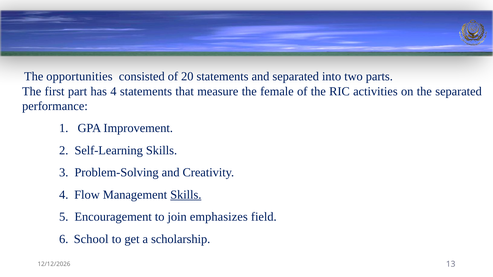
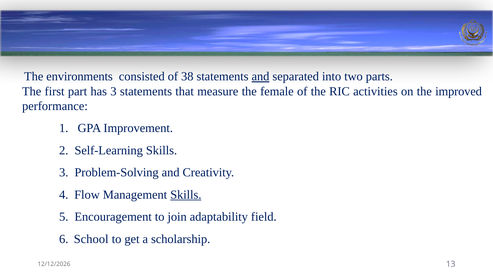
opportunities: opportunities -> environments (80, 77)
20: 20 -> 38 (187, 77)
and underline: none -> present (260, 77)
has 4: 4 -> 3 (113, 91)
the separated: separated -> improved (459, 91)
emphasizes: emphasizes -> adaptability (219, 217)
